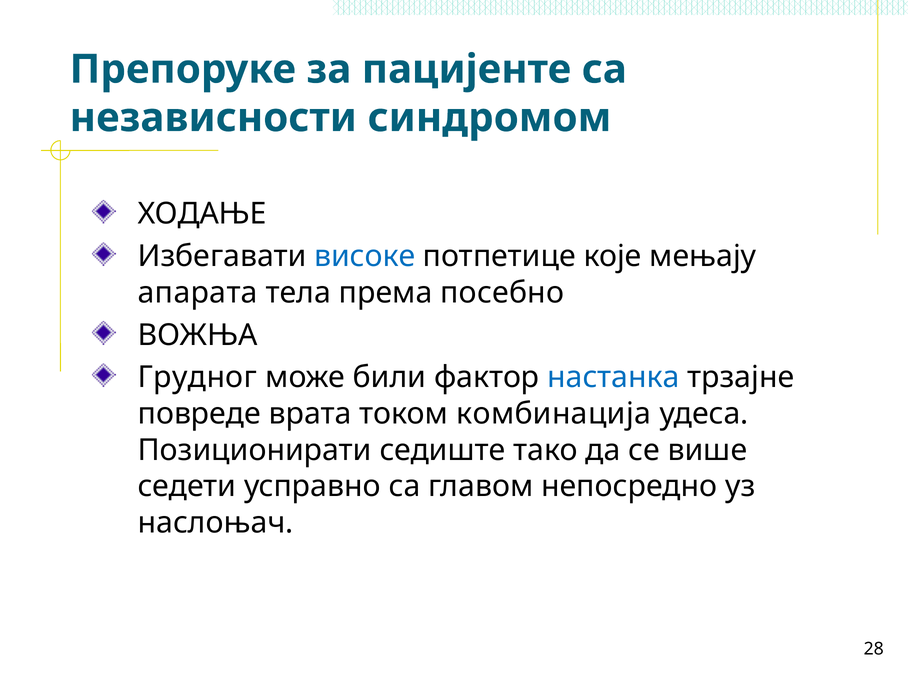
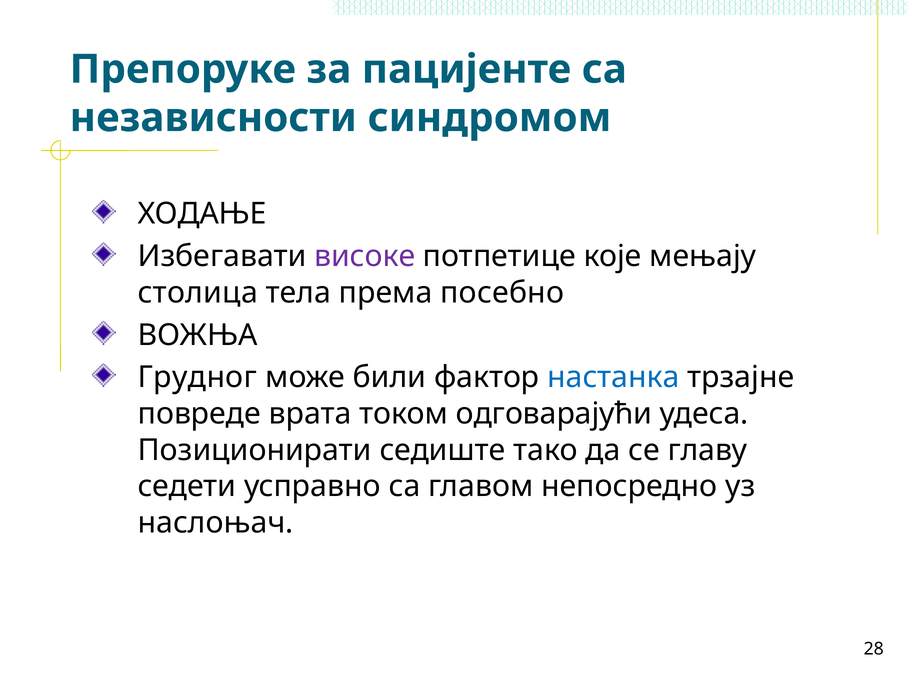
високе colour: blue -> purple (365, 256)
апарата: апарата -> столица (198, 293)
комбинација: комбинација -> одговарајући (554, 414)
више: више -> главу (707, 450)
